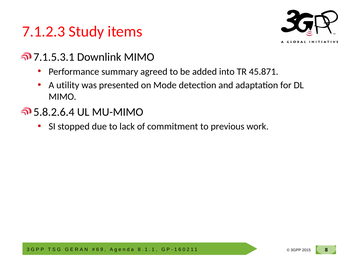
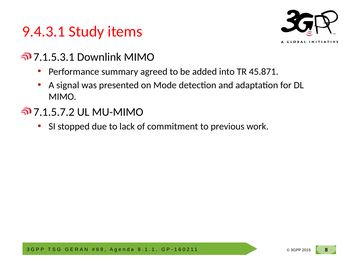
7.1.2.3: 7.1.2.3 -> 9.4.3.1 (44, 32)
utility: utility -> signal (68, 85)
5.8.2.6.4: 5.8.2.6.4 -> 7.1.5.7.2 (54, 112)
